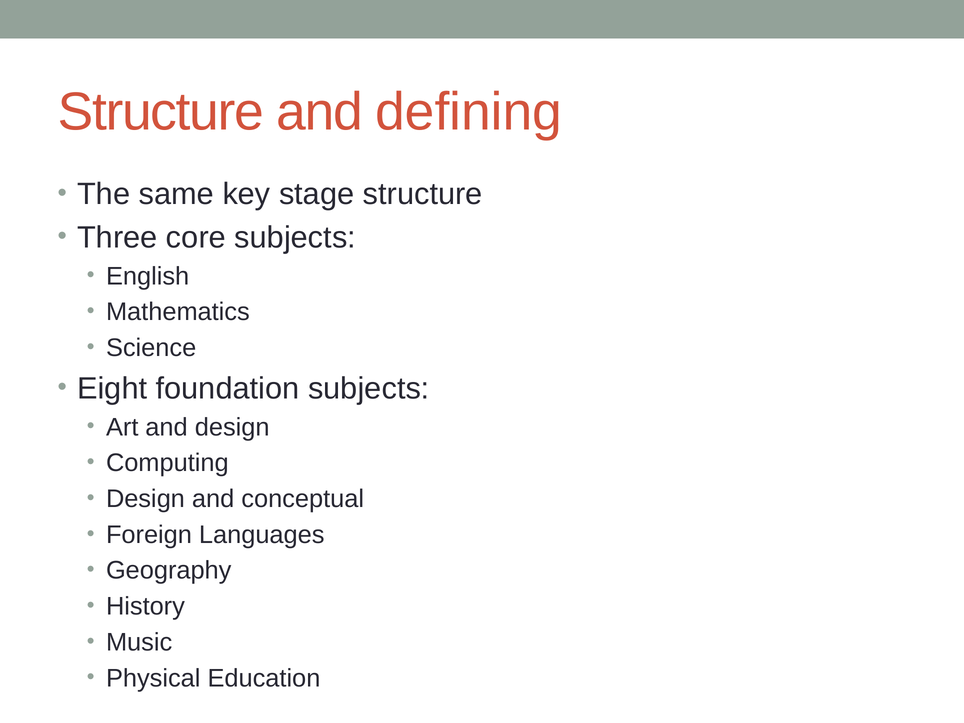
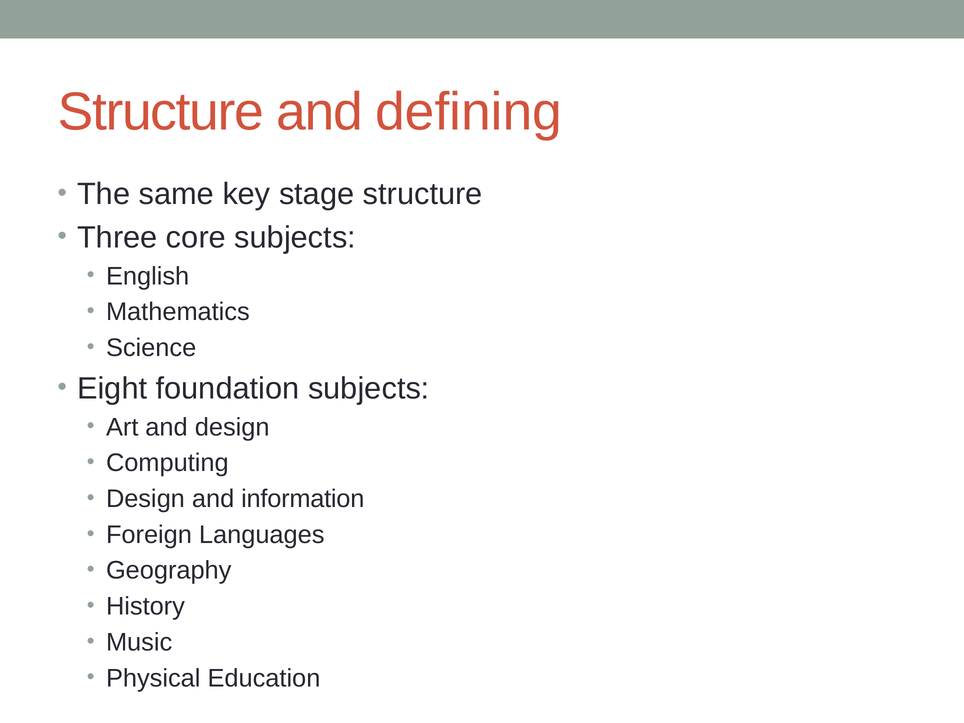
conceptual: conceptual -> information (303, 499)
